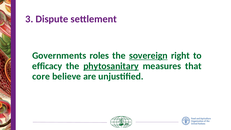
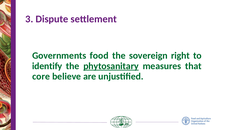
roles: roles -> food (99, 56)
sovereign underline: present -> none (148, 56)
efficacy: efficacy -> identify (47, 66)
